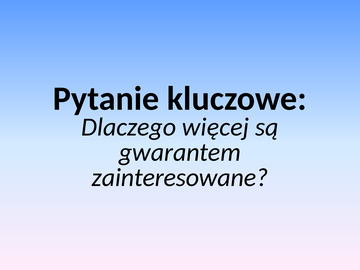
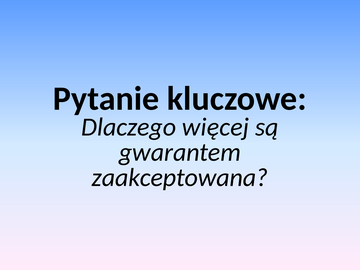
zainteresowane: zainteresowane -> zaakceptowana (180, 178)
